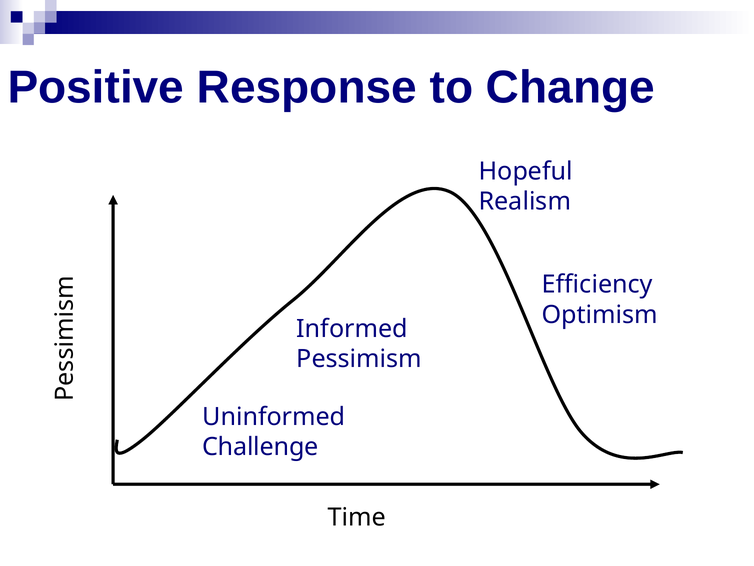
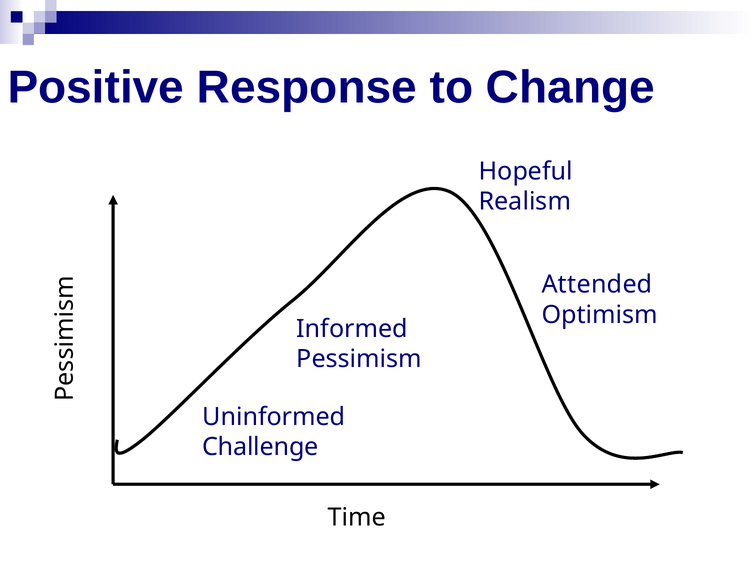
Efficiency: Efficiency -> Attended (597, 284)
